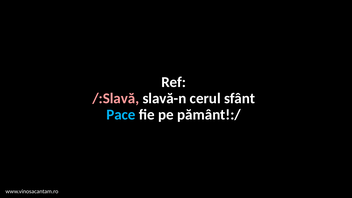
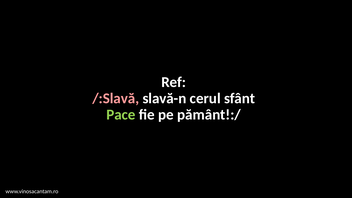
Pace colour: light blue -> light green (121, 115)
